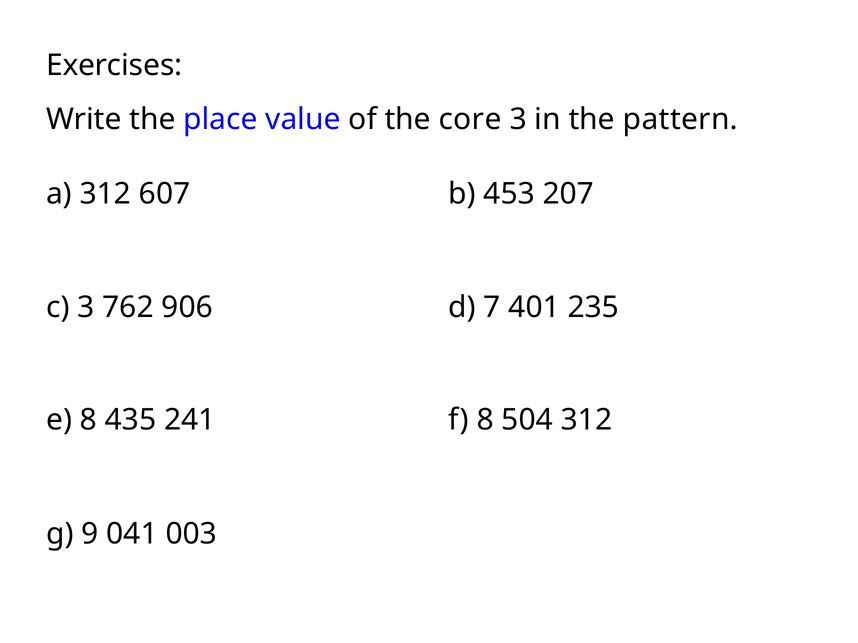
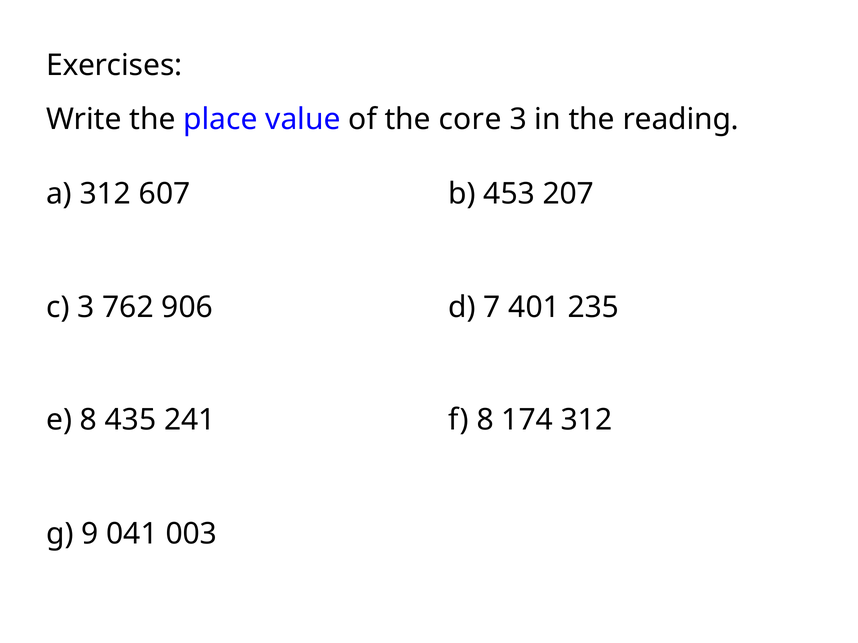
pattern: pattern -> reading (681, 119)
504: 504 -> 174 (527, 420)
